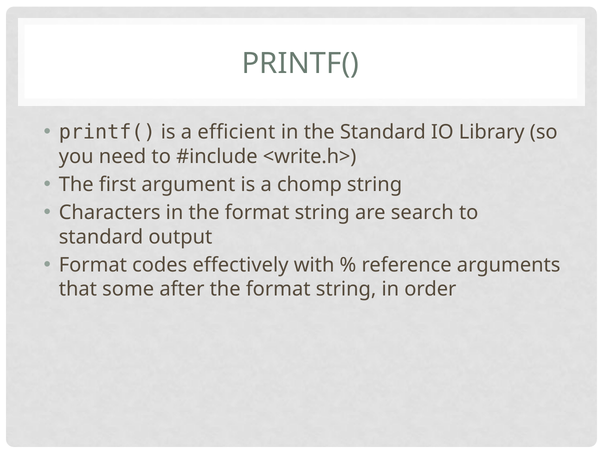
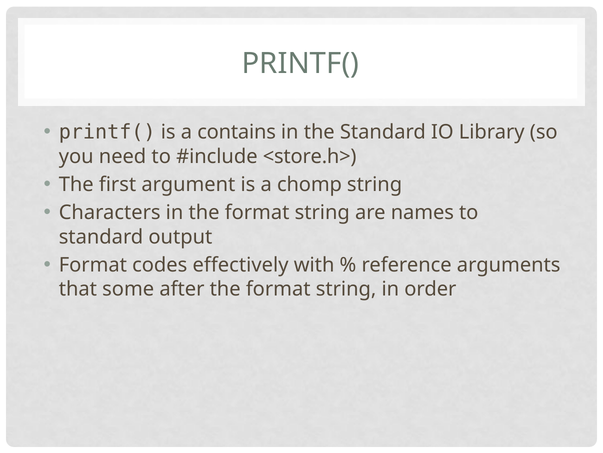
efficient: efficient -> contains (237, 132)
<write.h>: <write.h> -> <store.h> (310, 156)
search: search -> names (422, 212)
